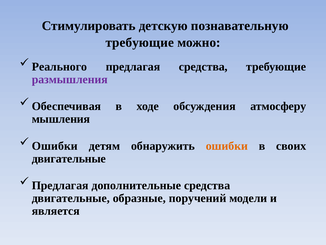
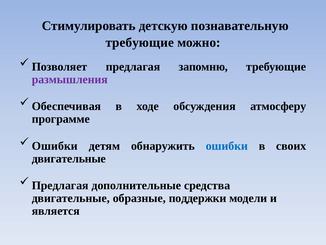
Реального: Реального -> Позволяет (60, 67)
предлагая средства: средства -> запомню (203, 67)
мышления: мышления -> программе (61, 119)
ошибки colour: orange -> blue (227, 146)
поручений: поручений -> поддержки (198, 198)
